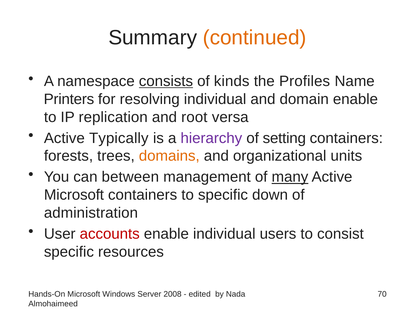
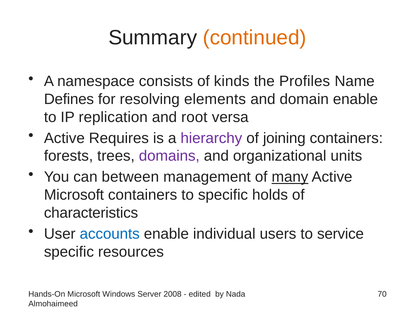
consists underline: present -> none (166, 81)
Printers: Printers -> Defines (69, 99)
resolving individual: individual -> elements (215, 99)
Typically: Typically -> Requires (119, 138)
setting: setting -> joining (284, 138)
domains colour: orange -> purple (169, 156)
down: down -> holds (270, 195)
administration: administration -> characteristics (91, 213)
accounts colour: red -> blue (110, 234)
consist: consist -> service (341, 234)
